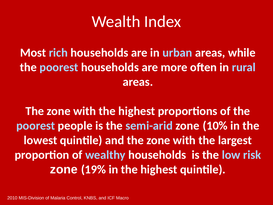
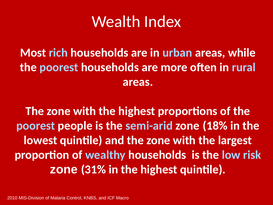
10%: 10% -> 18% (215, 126)
19%: 19% -> 31% (93, 169)
